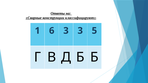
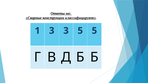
1 6: 6 -> 3 (52, 31)
3 3: 3 -> 5 (80, 31)
